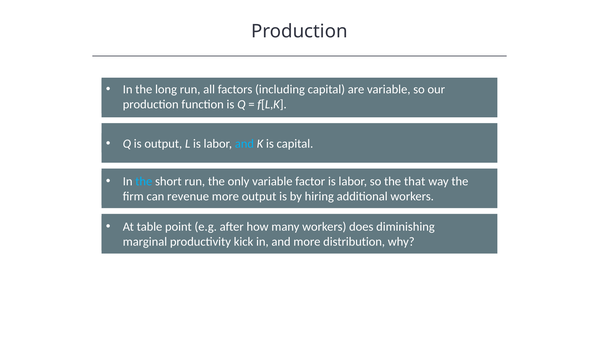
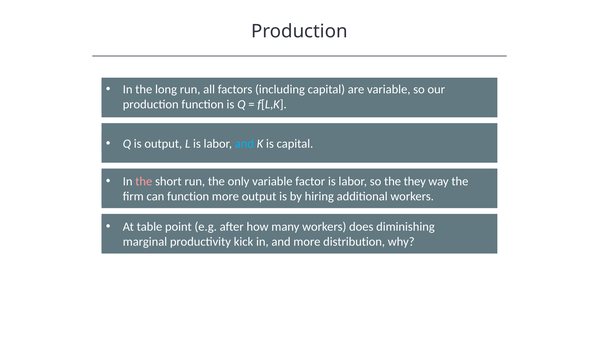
the colour: light blue -> pink (144, 181)
that: that -> they (415, 181)
can revenue: revenue -> function (188, 196)
